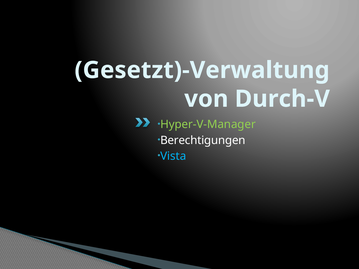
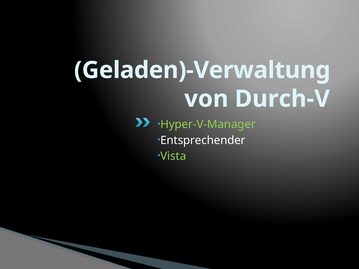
Gesetzt)-Verwaltung: Gesetzt)-Verwaltung -> Geladen)-Verwaltung (202, 70)
Berechtigungen: Berechtigungen -> Entsprechender (203, 140)
Vista colour: light blue -> light green (173, 156)
